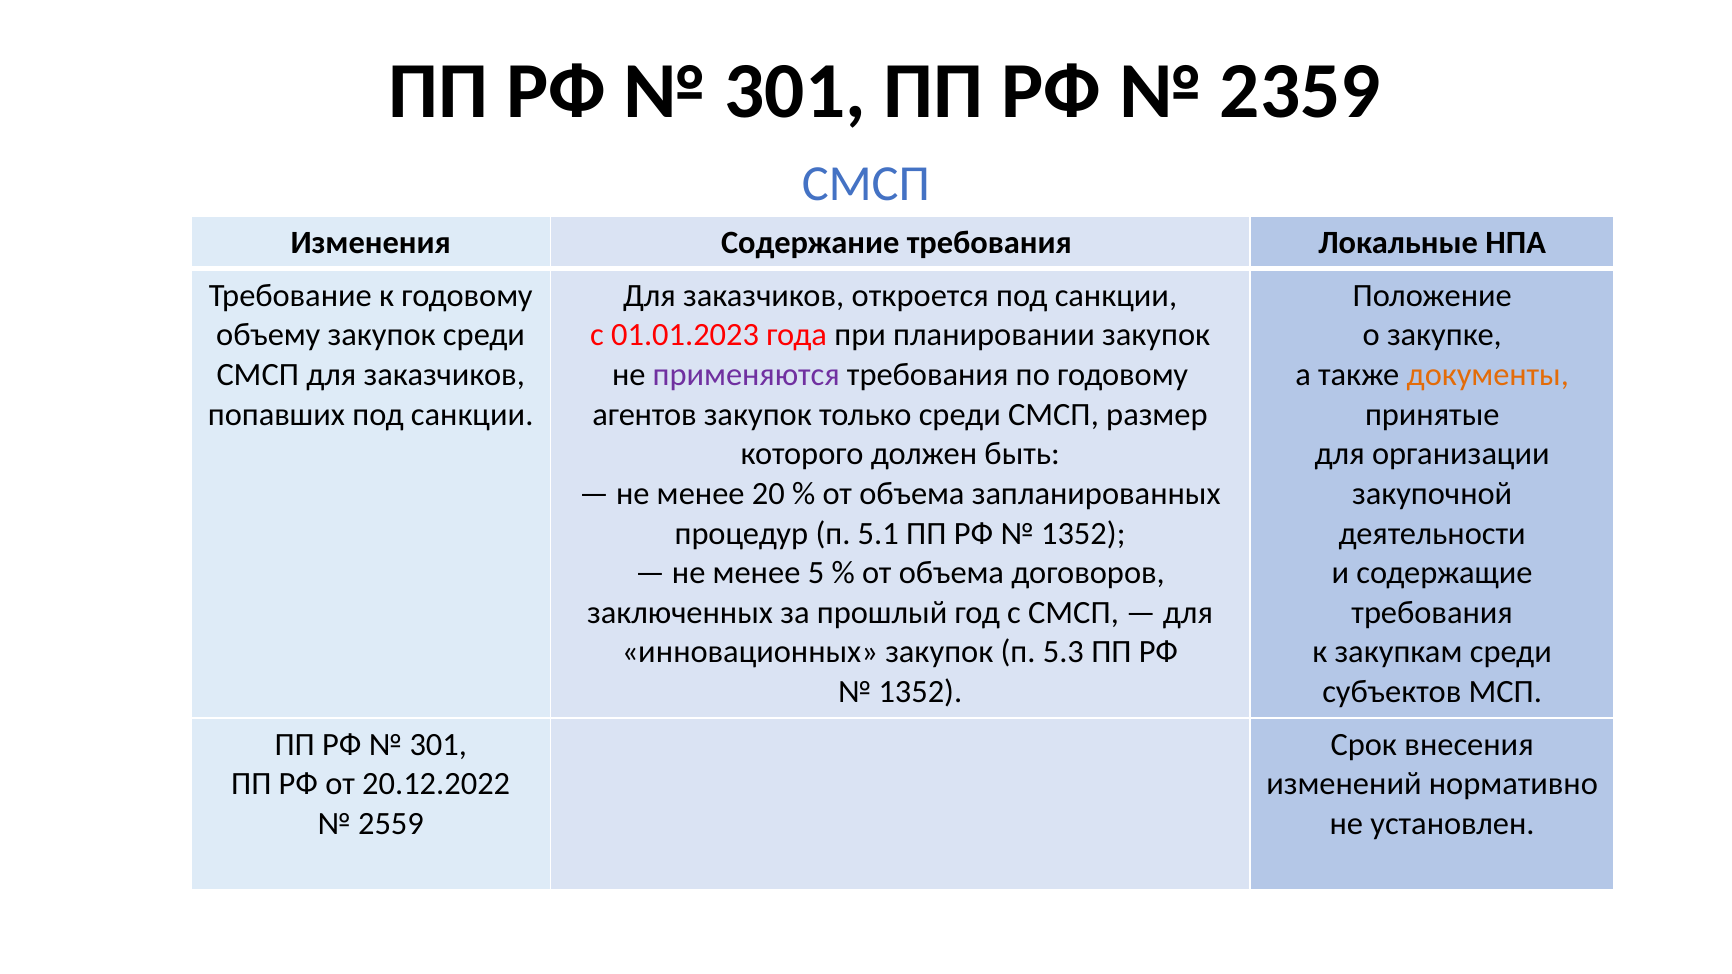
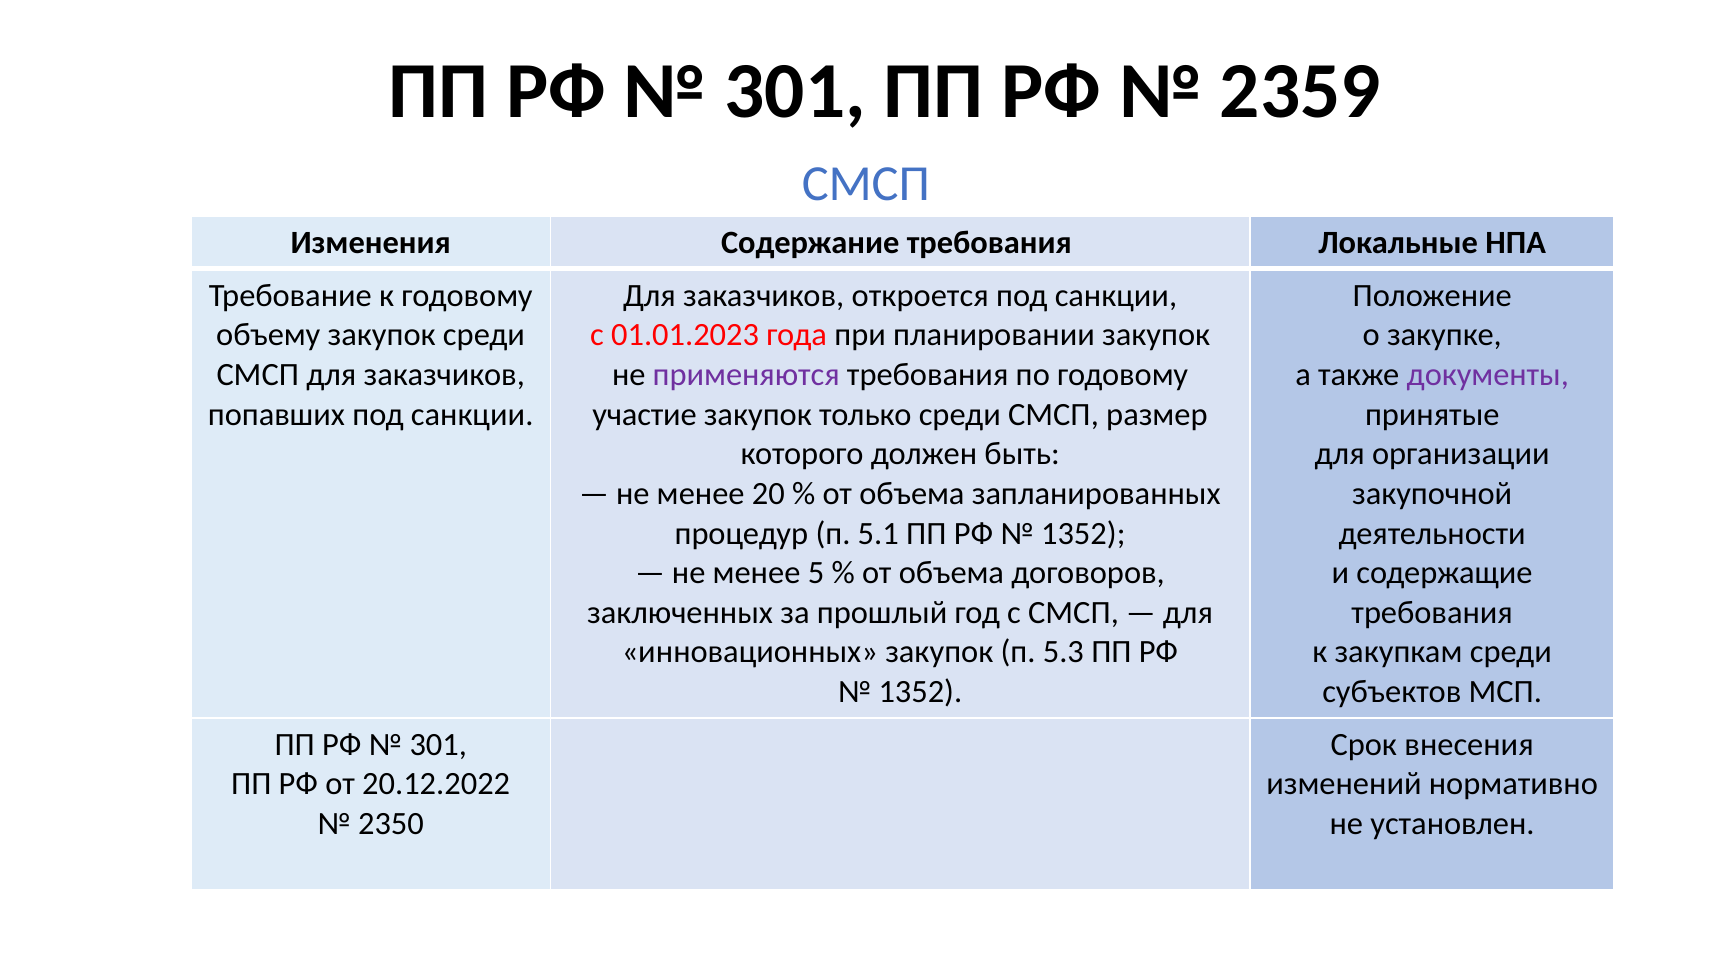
документы colour: orange -> purple (1488, 375)
агентов: агентов -> участие (645, 415)
2559: 2559 -> 2350 (391, 824)
